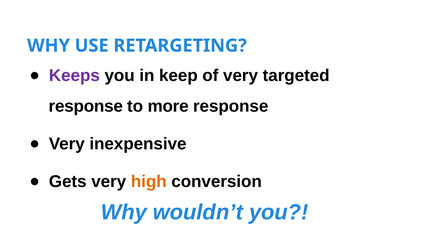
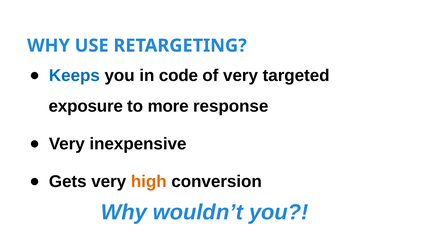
Keeps colour: purple -> blue (74, 76)
keep: keep -> code (178, 76)
response: response -> exposure (86, 106)
